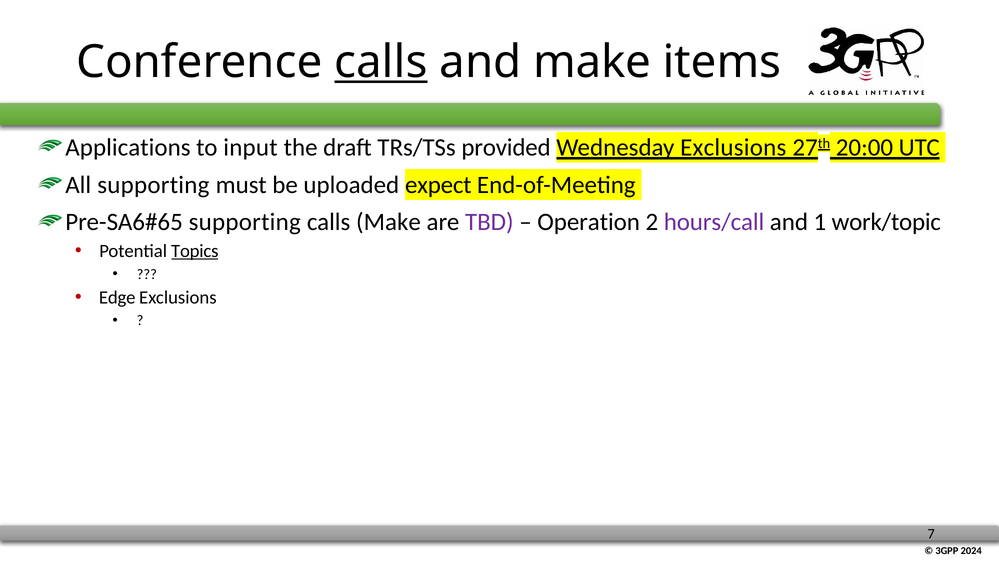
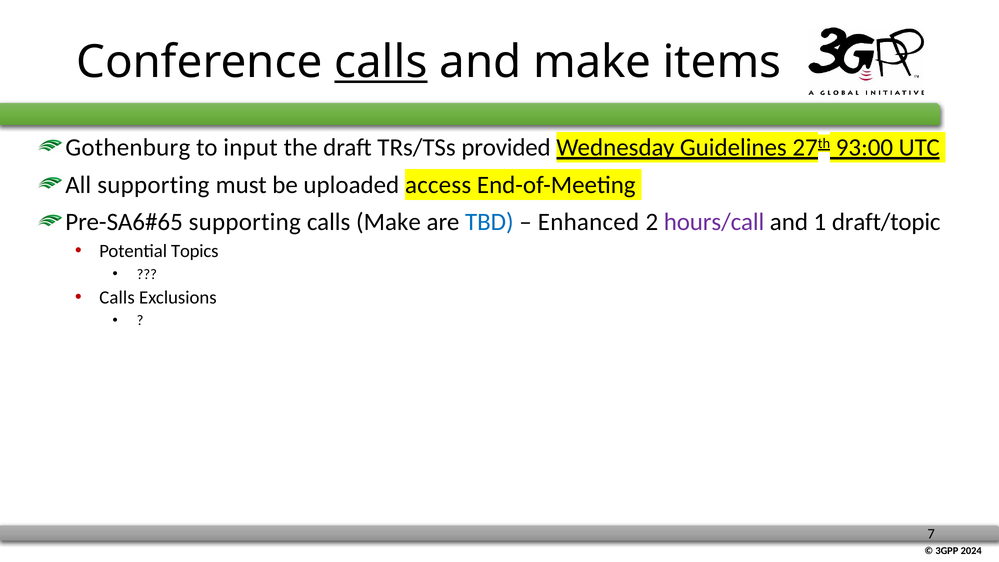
Applications: Applications -> Gothenburg (128, 147)
Wednesday Exclusions: Exclusions -> Guidelines (733, 147)
20:00: 20:00 -> 93:00 (864, 147)
expect: expect -> access (438, 185)
TBD colour: purple -> blue (489, 222)
Operation: Operation -> Enhanced (588, 222)
work/topic: work/topic -> draft/topic (886, 222)
Topics underline: present -> none (195, 251)
Edge: Edge -> Calls (117, 297)
